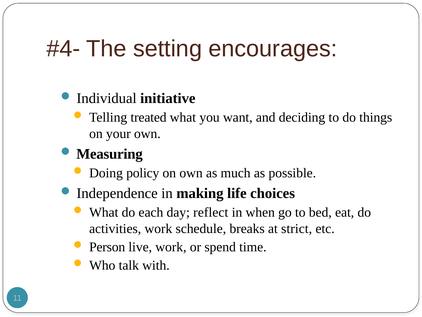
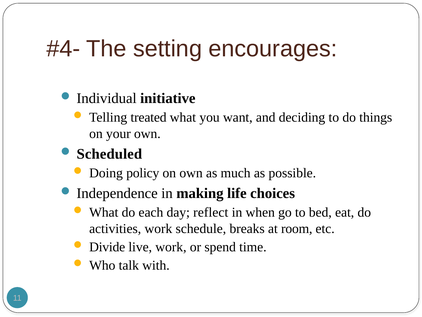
Measuring: Measuring -> Scheduled (109, 154)
strict: strict -> room (297, 228)
Person: Person -> Divide (107, 247)
